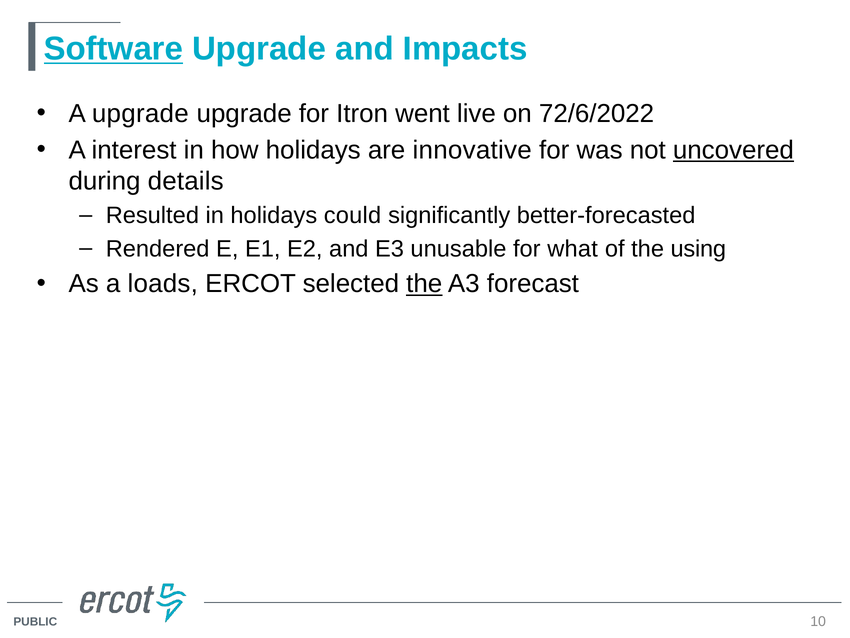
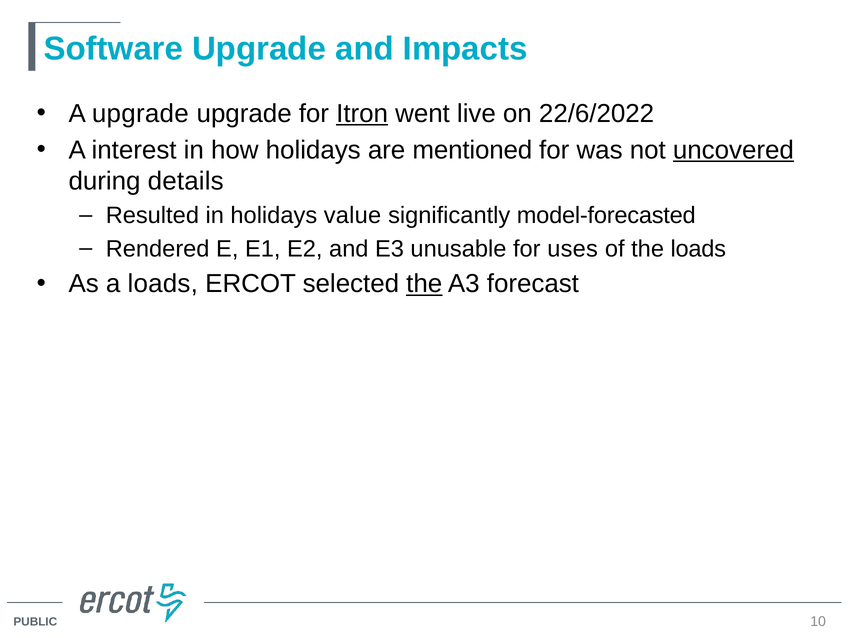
Software underline: present -> none (113, 49)
Itron underline: none -> present (362, 114)
72/6/2022: 72/6/2022 -> 22/6/2022 (597, 114)
innovative: innovative -> mentioned (472, 150)
could: could -> value (352, 215)
better-forecasted: better-forecasted -> model-forecasted (606, 215)
what: what -> uses (573, 249)
the using: using -> loads (698, 249)
